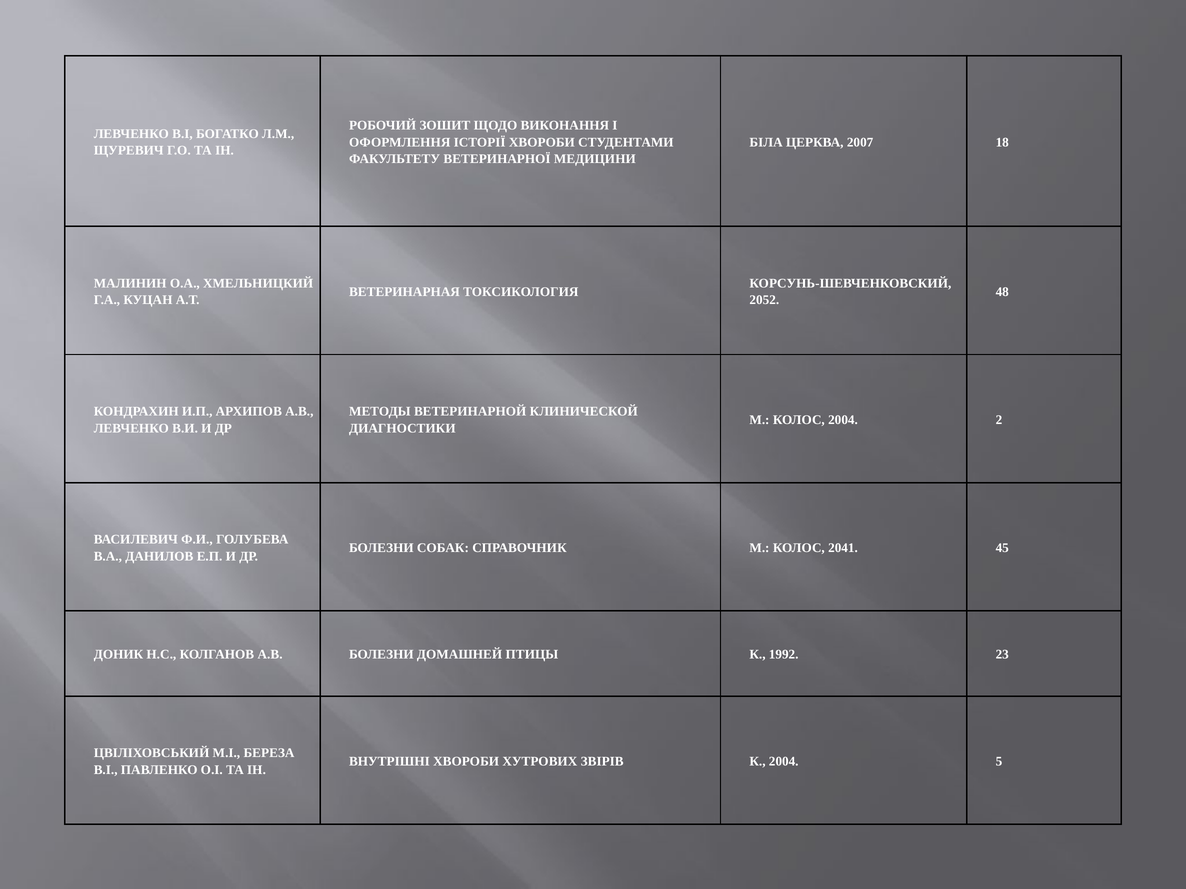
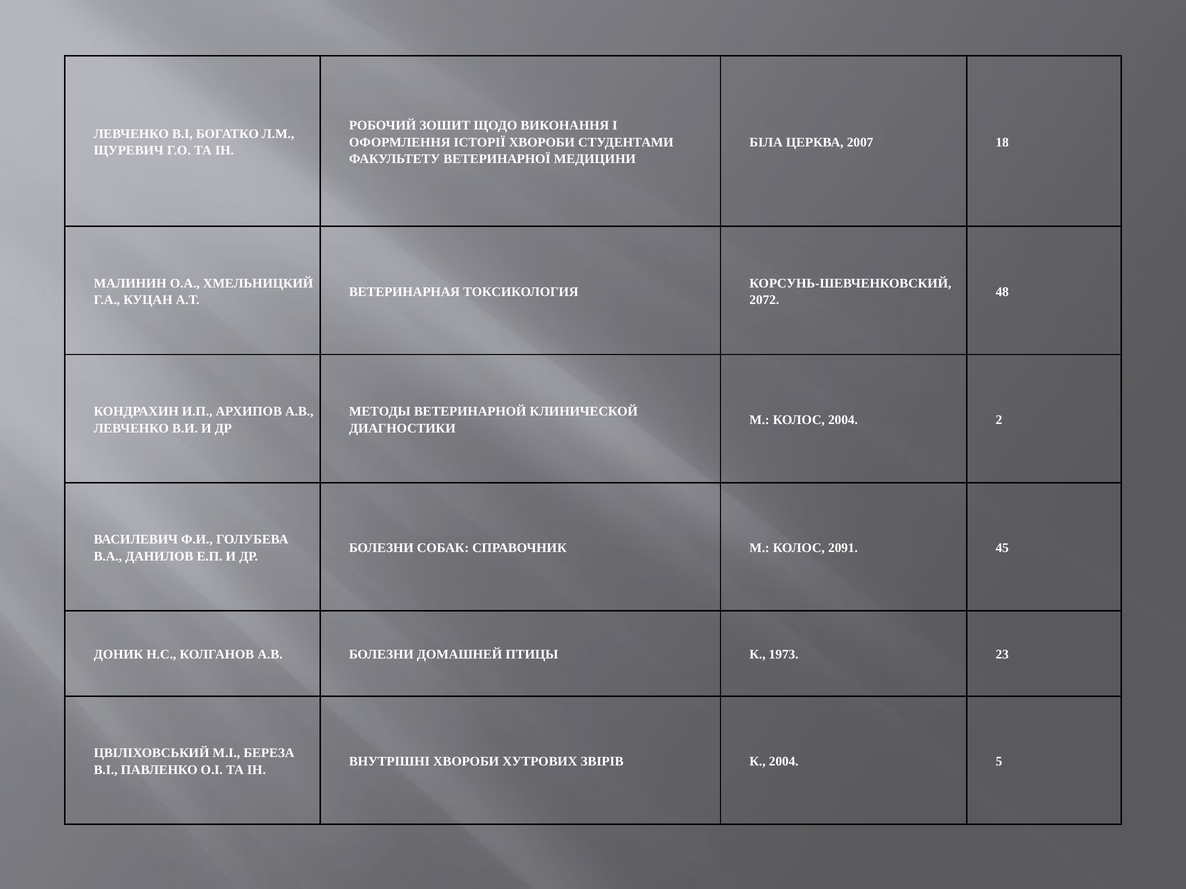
2052: 2052 -> 2072 (764, 300)
2041: 2041 -> 2091 (843, 548)
1992: 1992 -> 1973 (784, 655)
